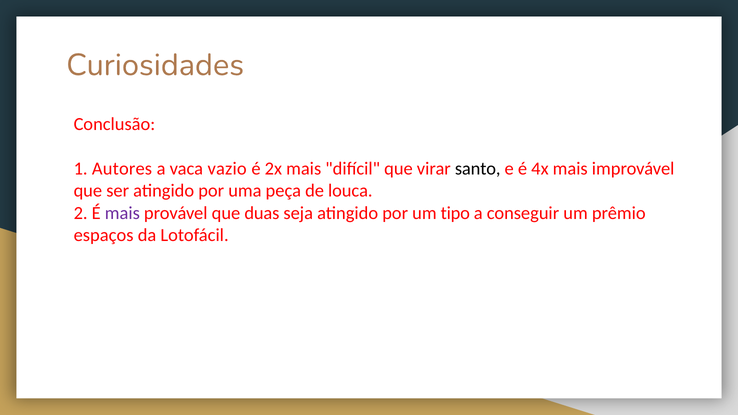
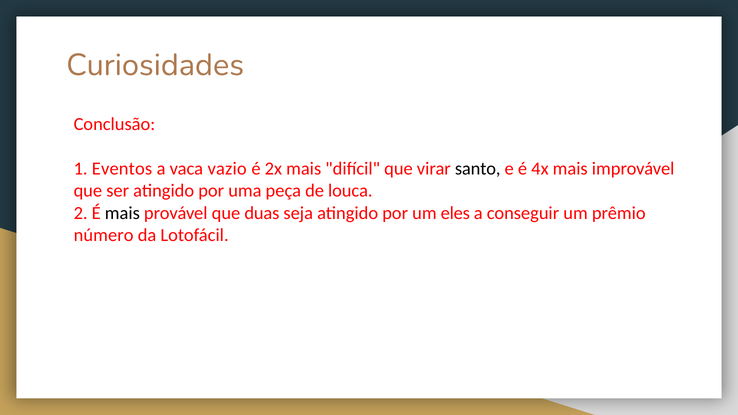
Autores: Autores -> Eventos (122, 169)
mais colour: purple -> black (122, 213)
tipo: tipo -> eles (455, 213)
espaços: espaços -> número (104, 235)
